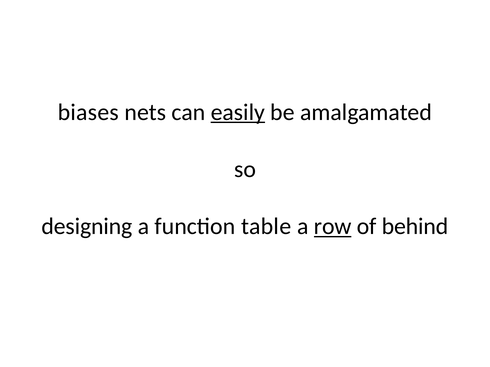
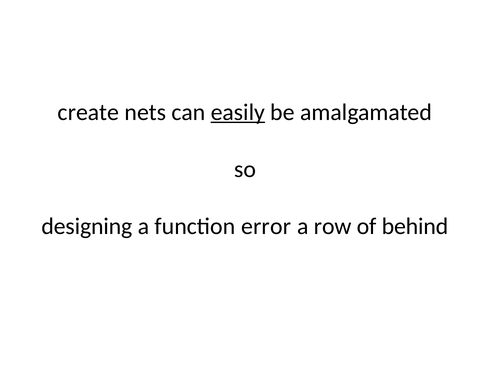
biases: biases -> create (88, 112)
table: table -> error (266, 227)
row underline: present -> none (333, 227)
